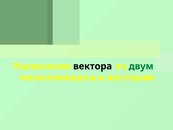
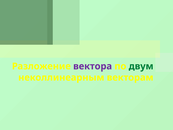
вектора colour: black -> purple (93, 66)
